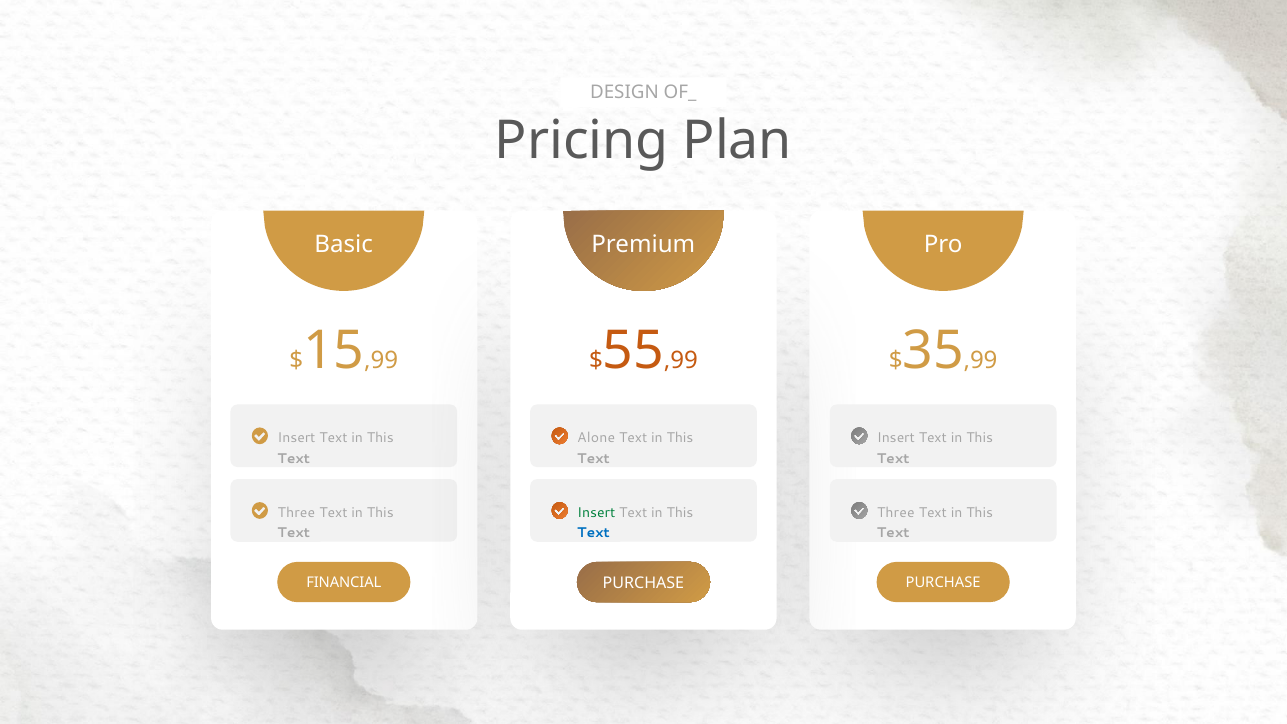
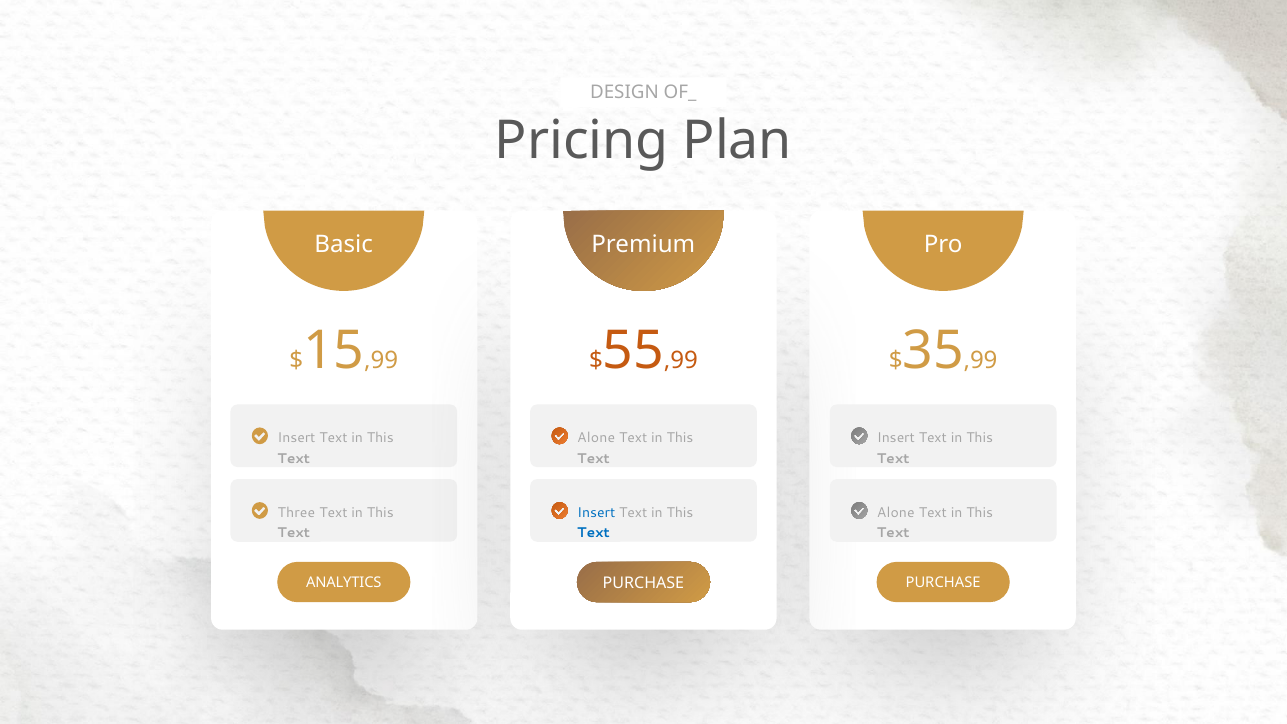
Insert colour: green -> blue (596, 513)
Three: Three -> Alone (896, 513)
FINANCIAL: FINANCIAL -> ANALYTICS (344, 583)
